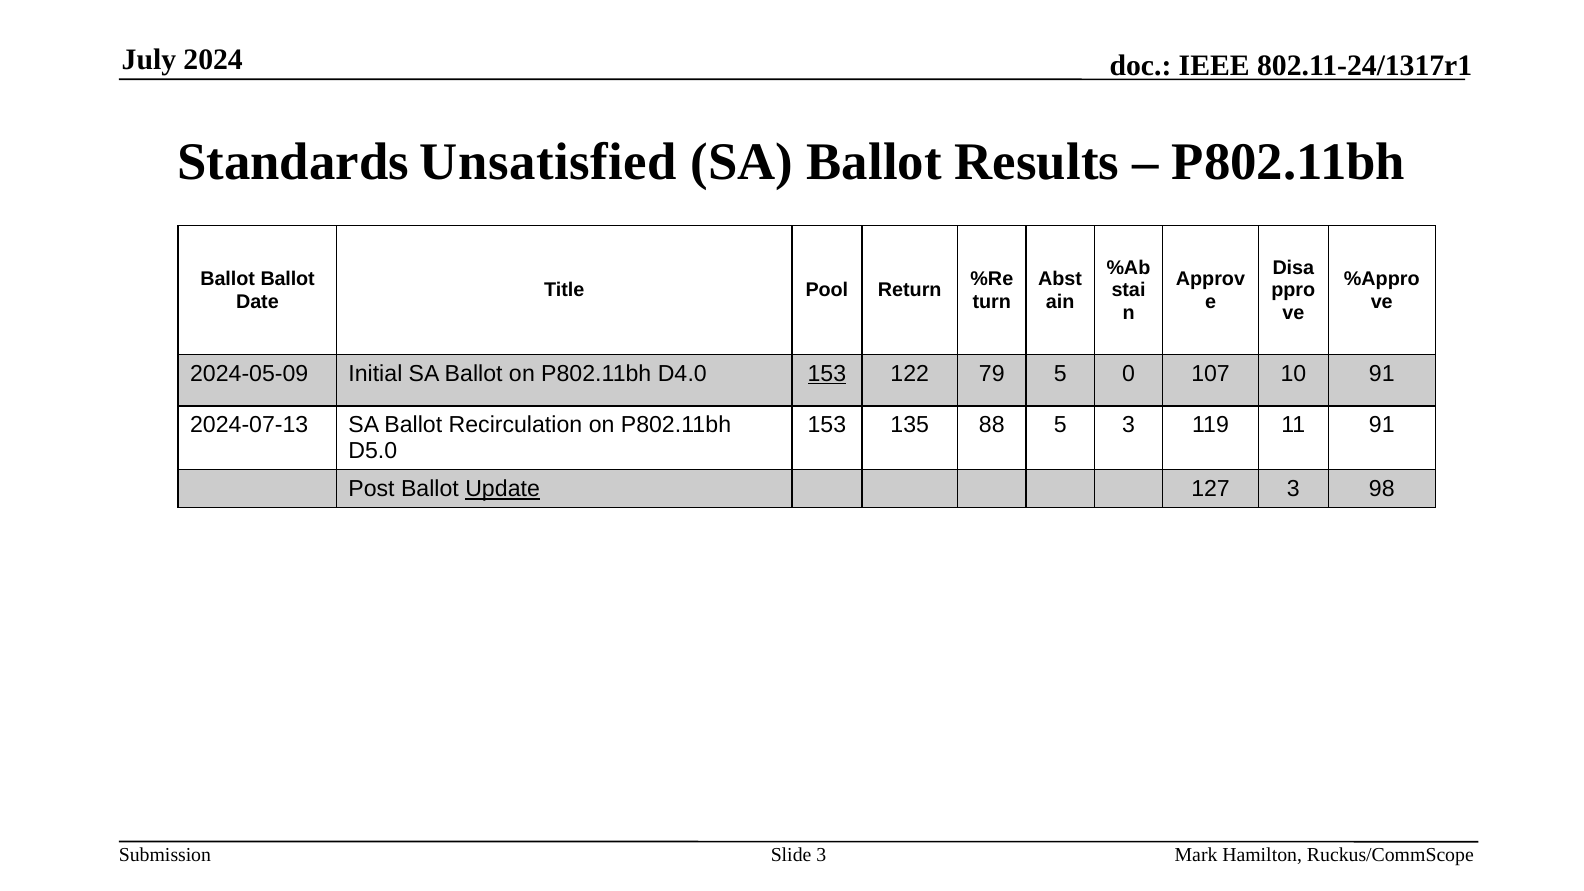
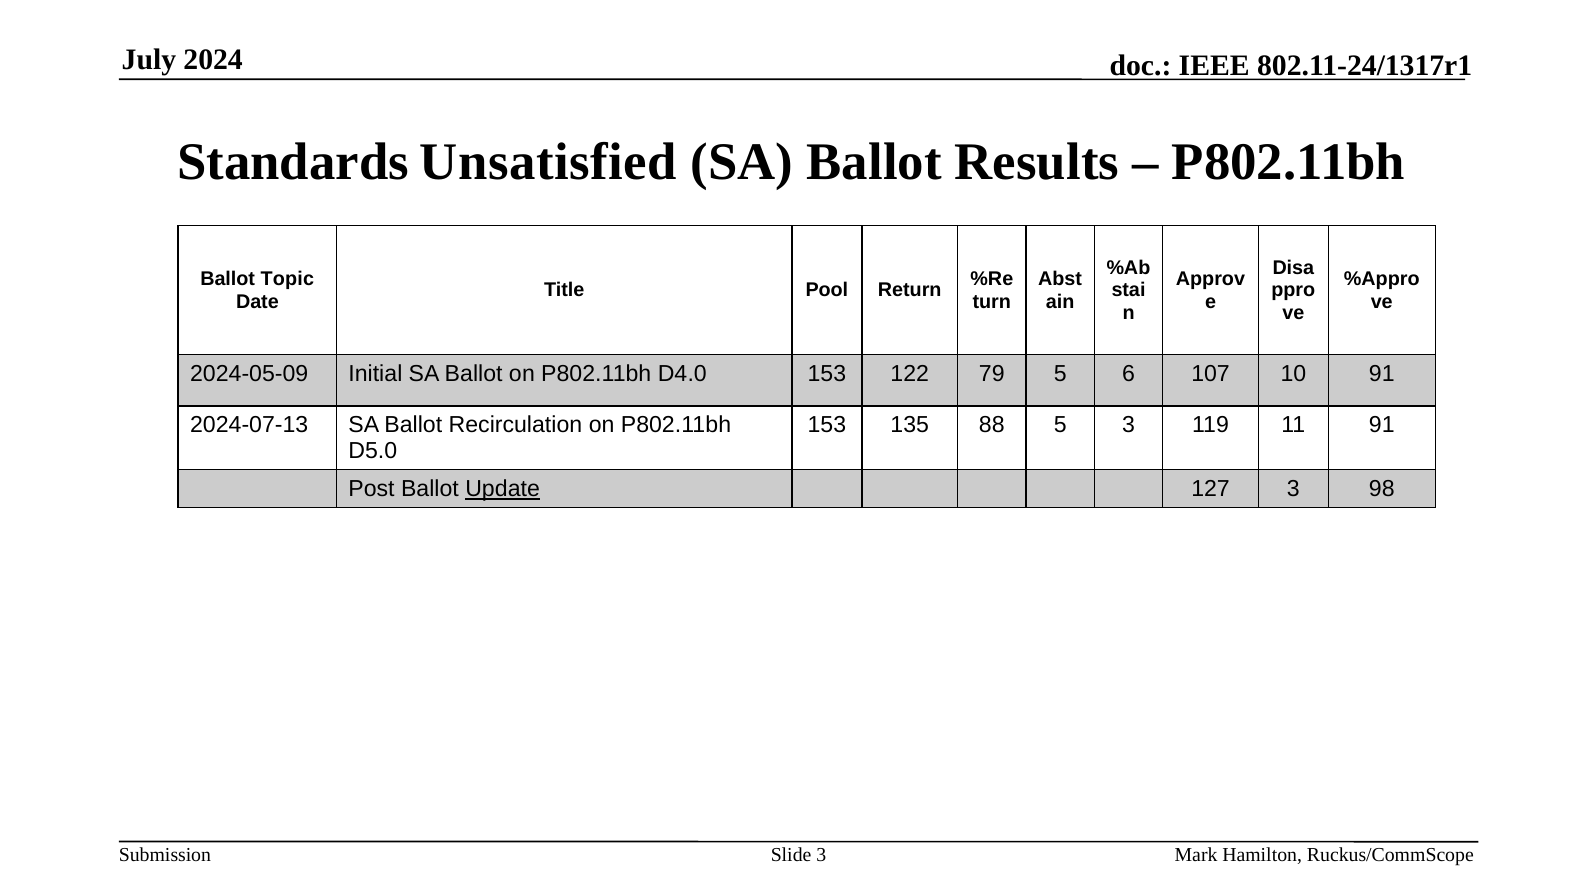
Ballot Ballot: Ballot -> Topic (287, 279)
153 underline: present -> none (827, 374)
0: 0 -> 6 (1129, 374)
